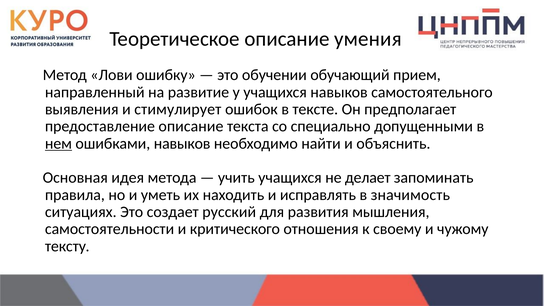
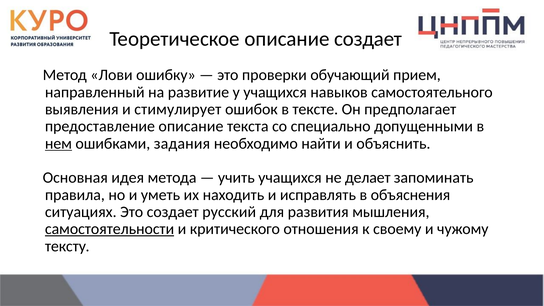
описание умения: умения -> создает (368, 39)
обучении: обучении -> проверки (274, 75)
ошибками навыков: навыков -> задания (182, 144)
значимость: значимость -> объяснения (410, 195)
самостоятельности underline: none -> present (110, 229)
